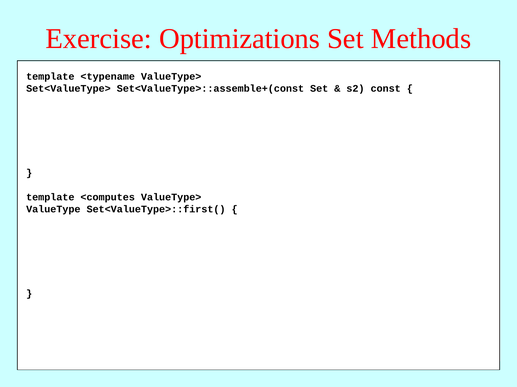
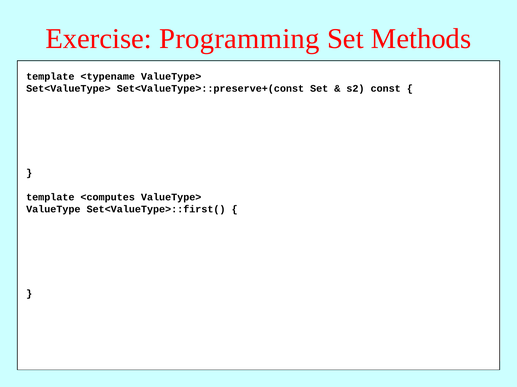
Optimizations: Optimizations -> Programming (239, 39)
Set<ValueType>::assemble+(const: Set<ValueType>::assemble+(const -> Set<ValueType>::preserve+(const (210, 89)
